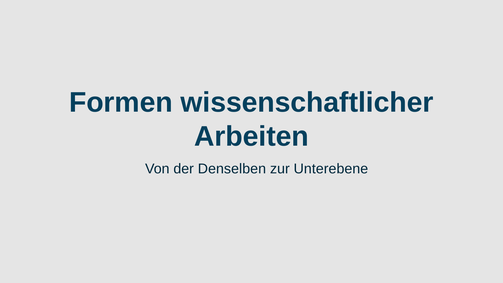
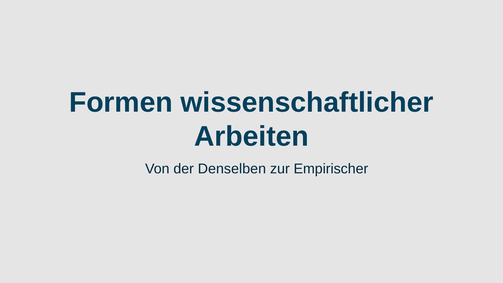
Unterebene: Unterebene -> Empirischer (331, 169)
